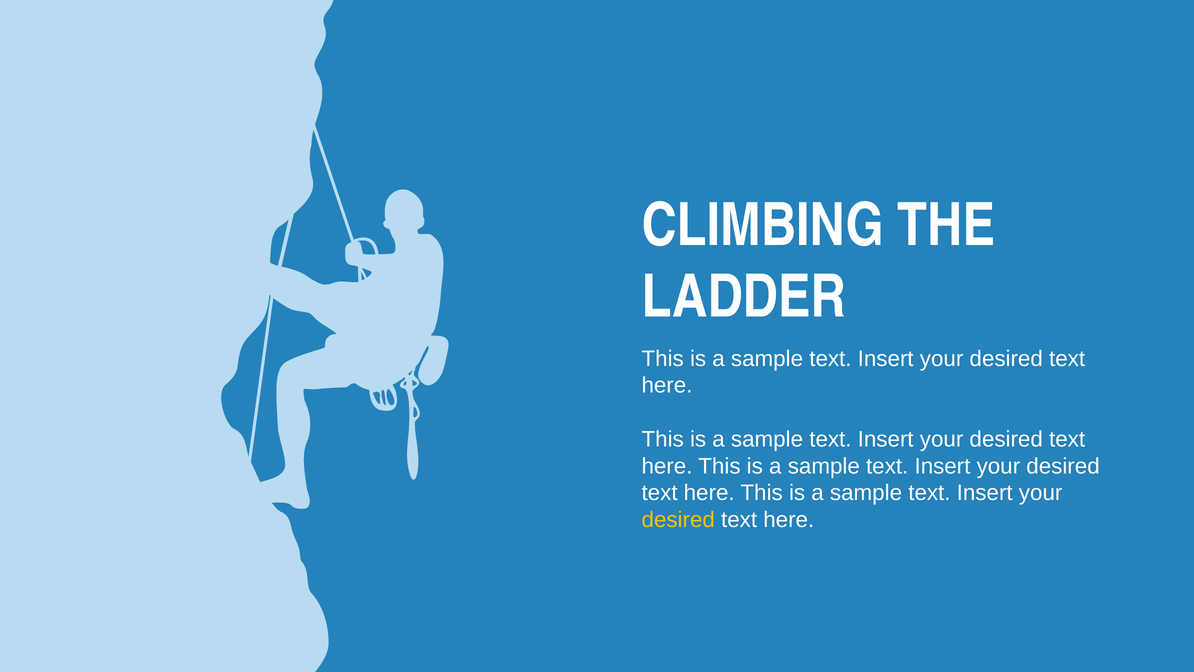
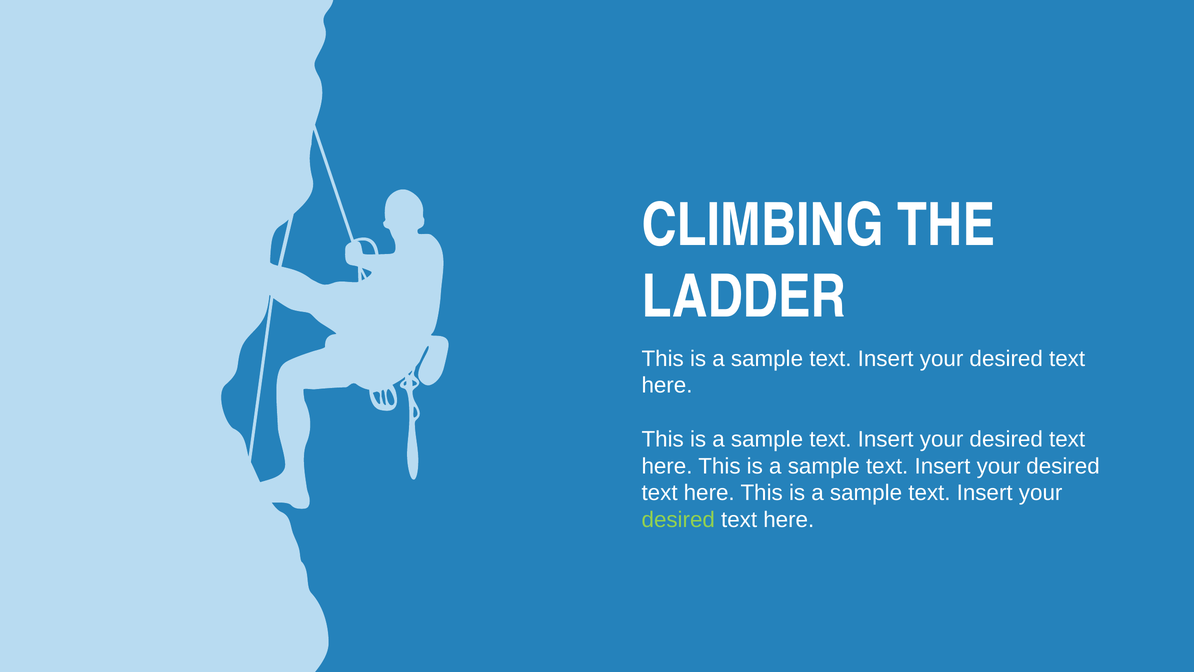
desired colour: yellow -> light green (678, 520)
